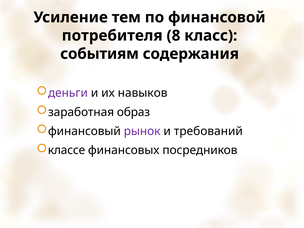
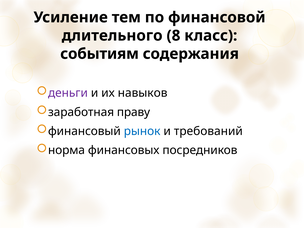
потребителя: потребителя -> длительного (112, 36)
образ: образ -> праву (134, 112)
рынок colour: purple -> blue (142, 131)
классе: классе -> норма (66, 150)
